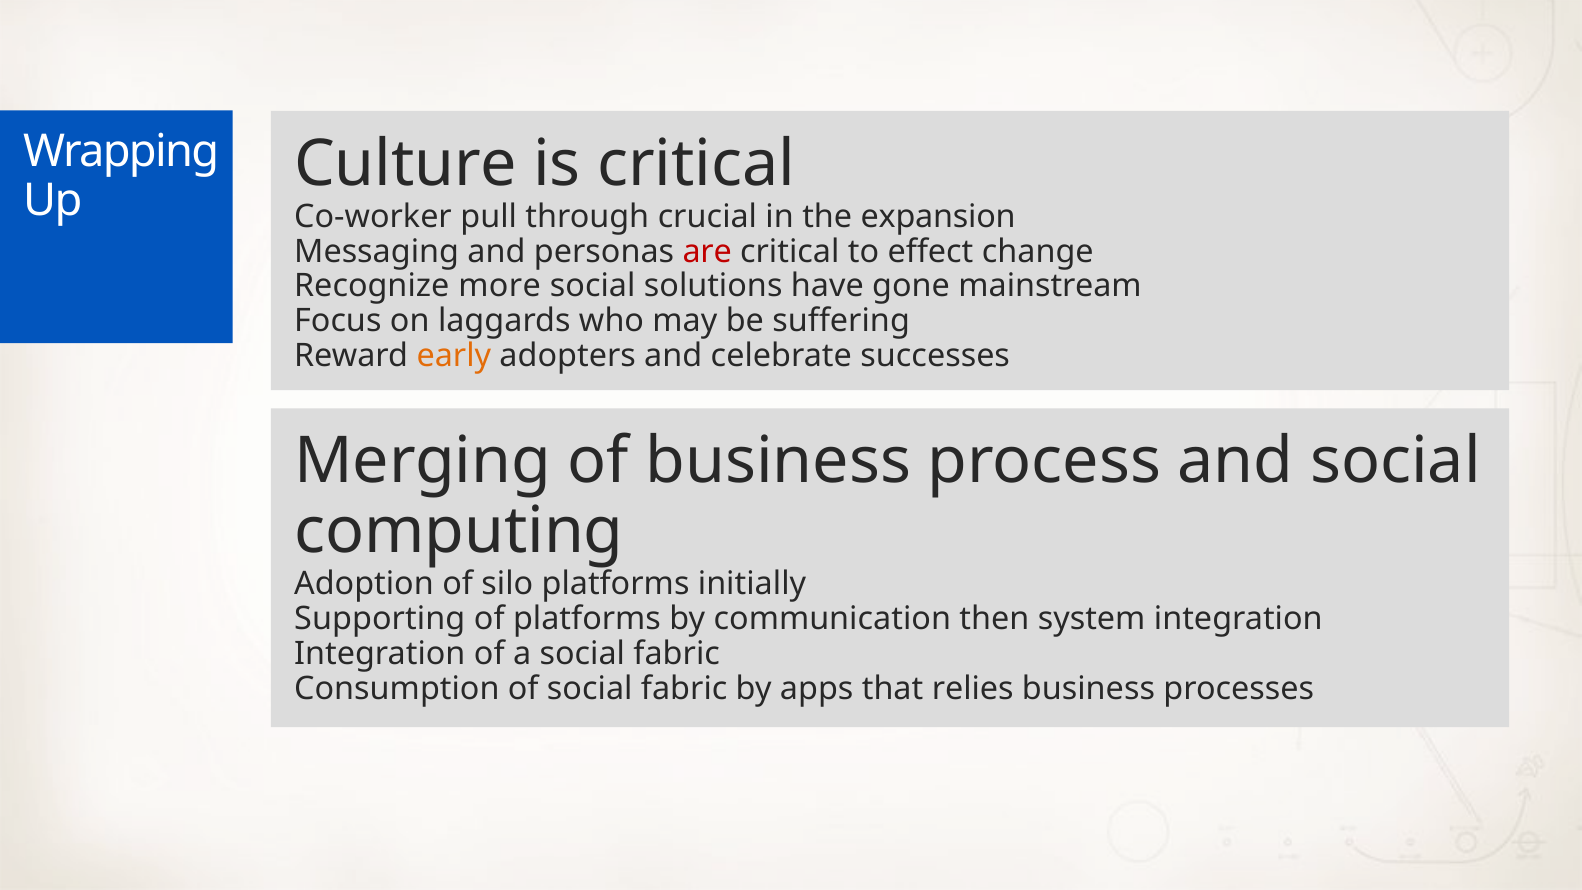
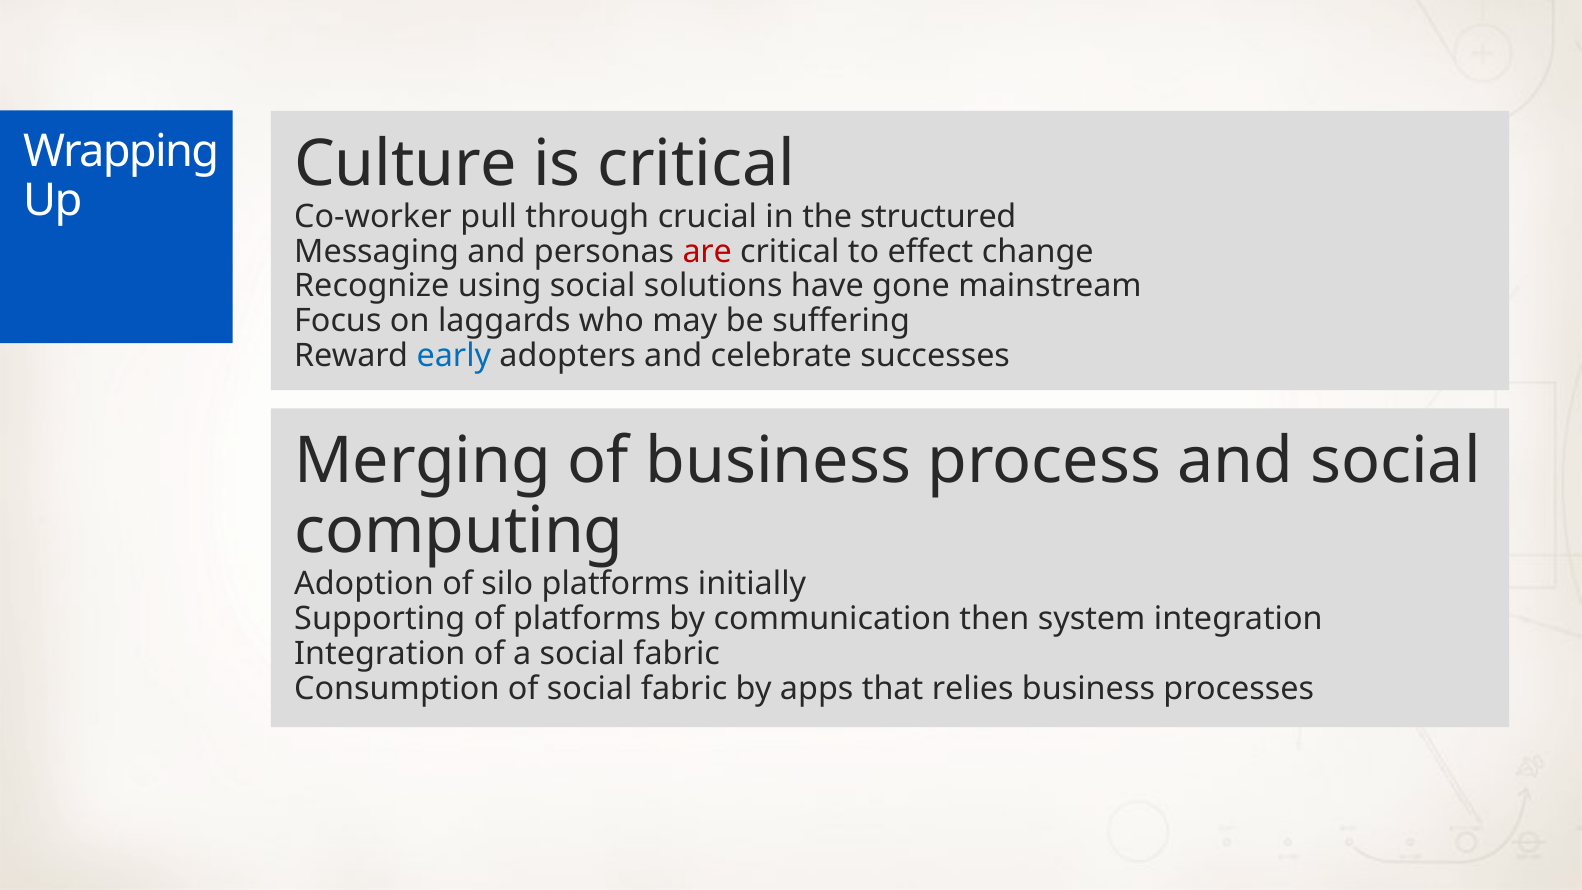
expansion: expansion -> structured (938, 216)
more: more -> using (500, 286)
early colour: orange -> blue (454, 356)
